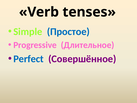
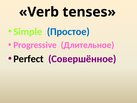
Perfect colour: blue -> black (28, 59)
